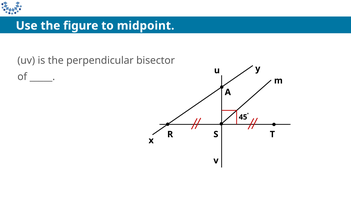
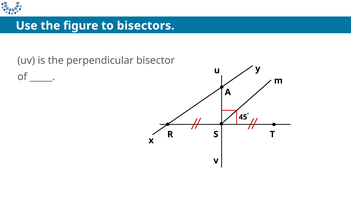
midpoint: midpoint -> bisectors (146, 26)
